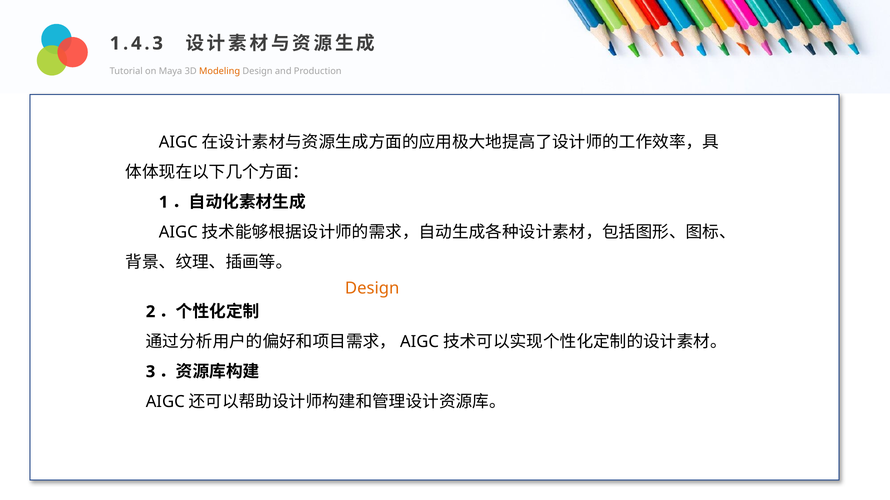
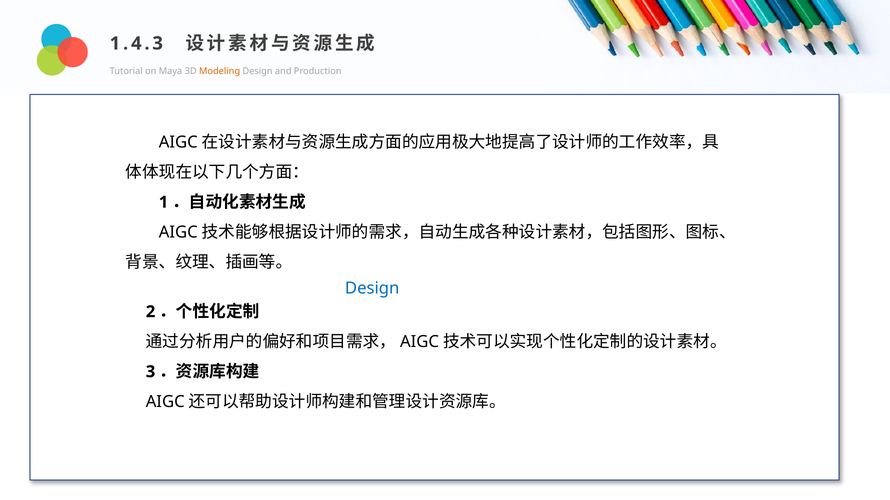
Design colour: orange -> blue (372, 289)
